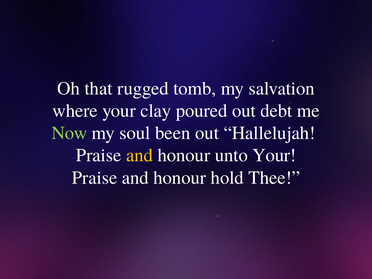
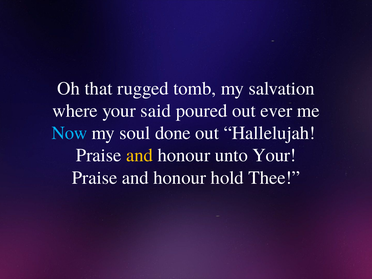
clay: clay -> said (156, 111)
debt: debt -> ever (276, 111)
Now colour: light green -> light blue (69, 133)
been: been -> done (173, 133)
